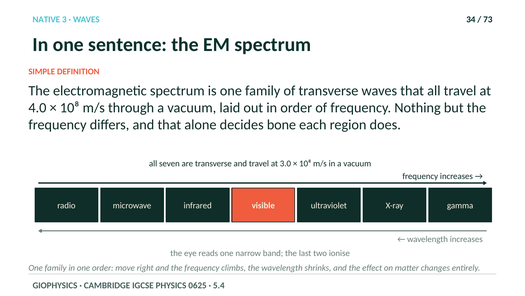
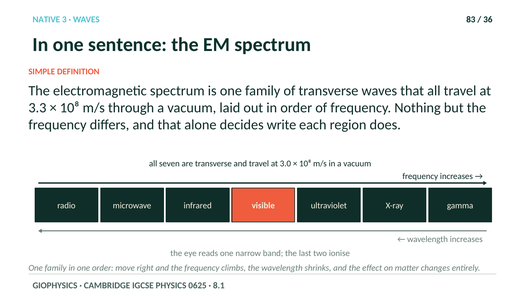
34: 34 -> 83 (471, 19)
73: 73 -> 36 (488, 19)
4.0: 4.0 -> 3.3 (37, 107)
bone: bone -> write (281, 125)
5.4: 5.4 -> 8.1 (219, 285)
